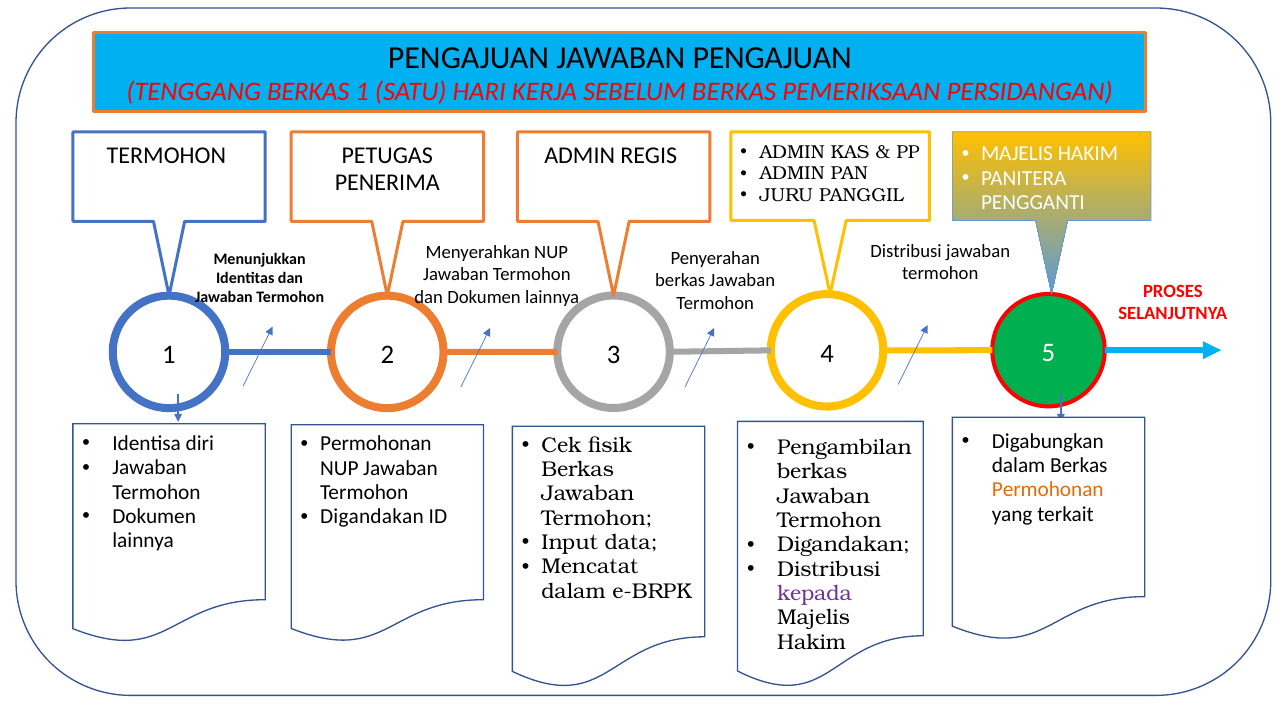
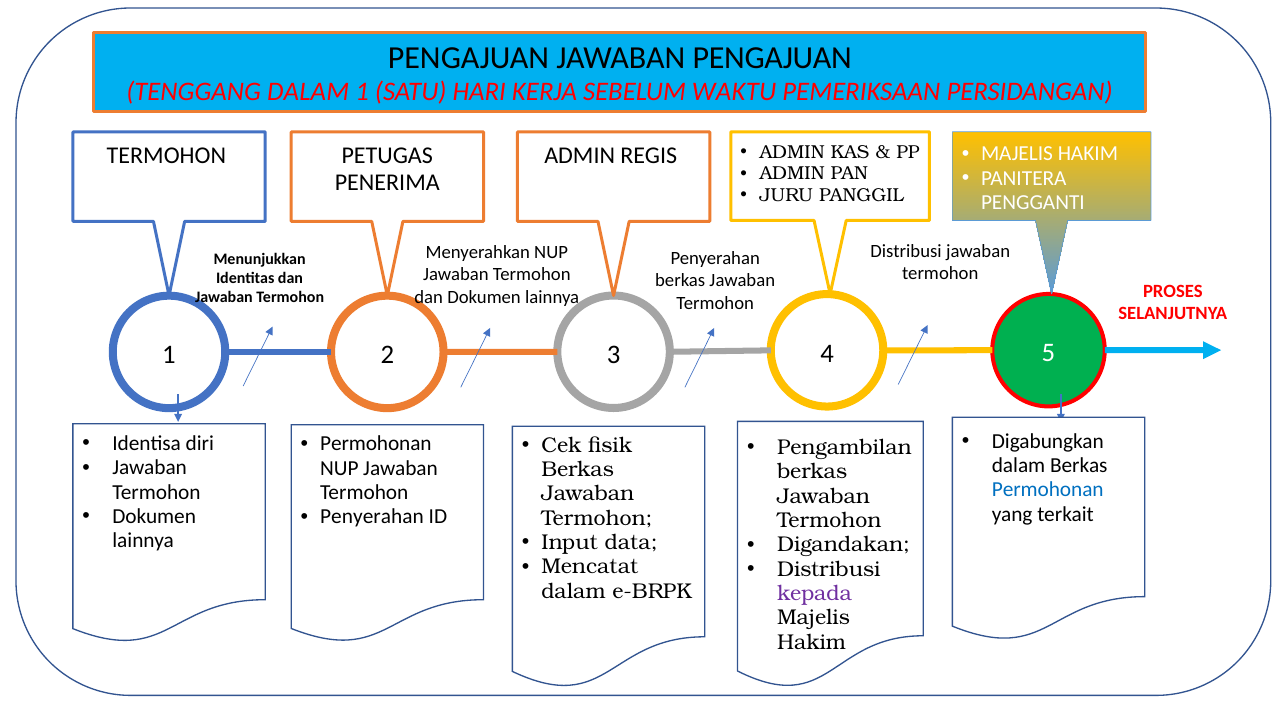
TENGGANG BERKAS: BERKAS -> DALAM (308, 91)
SEBELUM BERKAS: BERKAS -> WAKTU (734, 91)
Permohonan colour: orange -> blue (1048, 490)
Digandakan: Digandakan -> Penyerahan (372, 517)
